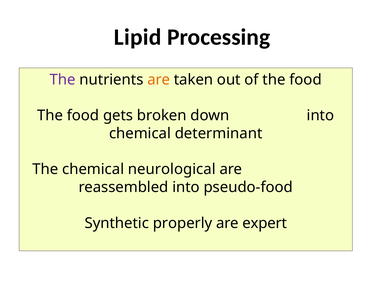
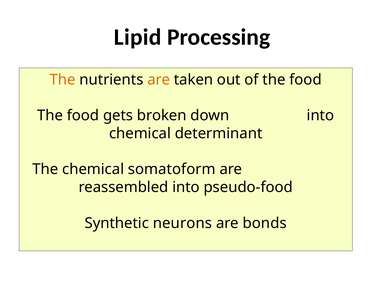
The colour: purple -> orange (63, 80)
neurological: neurological -> somatoform (172, 169)
properly: properly -> neurons (182, 223)
expert: expert -> bonds (265, 223)
